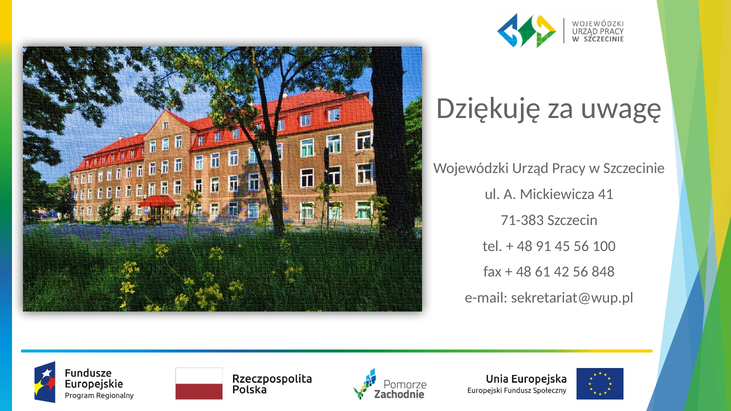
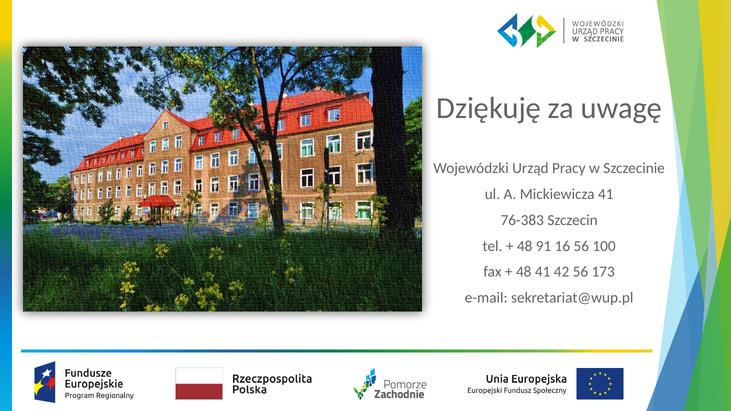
71-383: 71-383 -> 76-383 (522, 220)
45: 45 -> 16 (562, 246)
48 61: 61 -> 41 (543, 272)
848: 848 -> 173 (603, 272)
